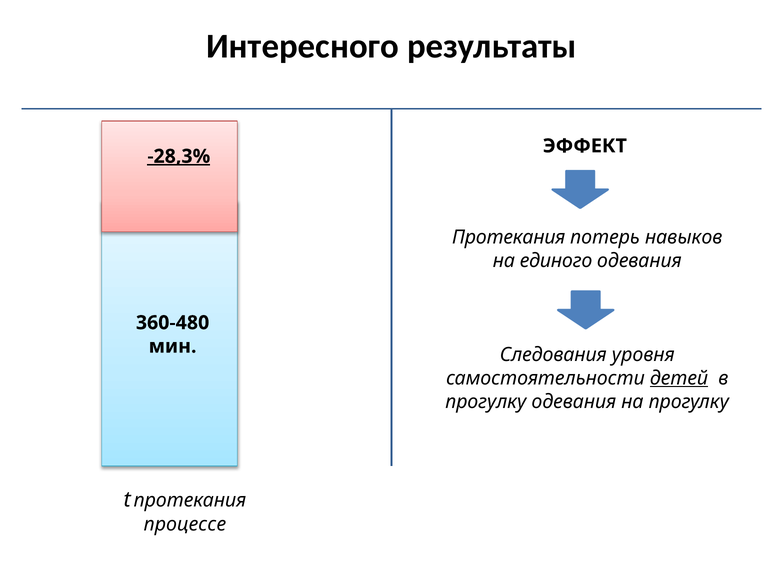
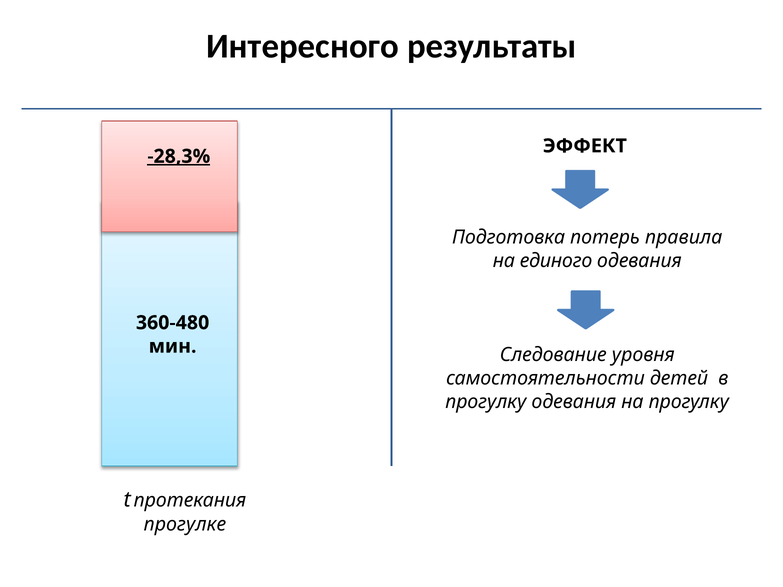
Протекания: Протекания -> Подготовка (509, 237)
навыков: навыков -> правила (684, 237)
Следования: Следования -> Следование (553, 355)
детей underline: present -> none (679, 378)
процессе: процессе -> прогулке (185, 524)
